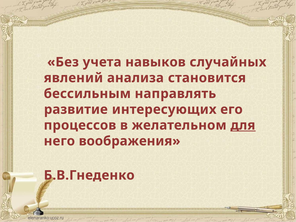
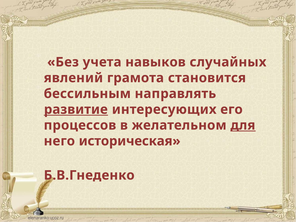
анализа: анализа -> грамота (135, 78)
развитие underline: none -> present (76, 109)
воображения: воображения -> историческая (130, 141)
